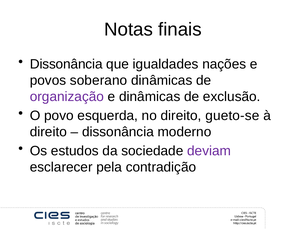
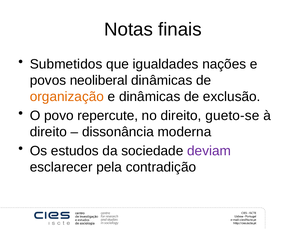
Dissonância: Dissonância -> Submetidos (66, 64)
soberano: soberano -> neoliberal (99, 81)
organização colour: purple -> orange (67, 97)
esquerda: esquerda -> repercute (108, 116)
moderno: moderno -> moderna (184, 132)
